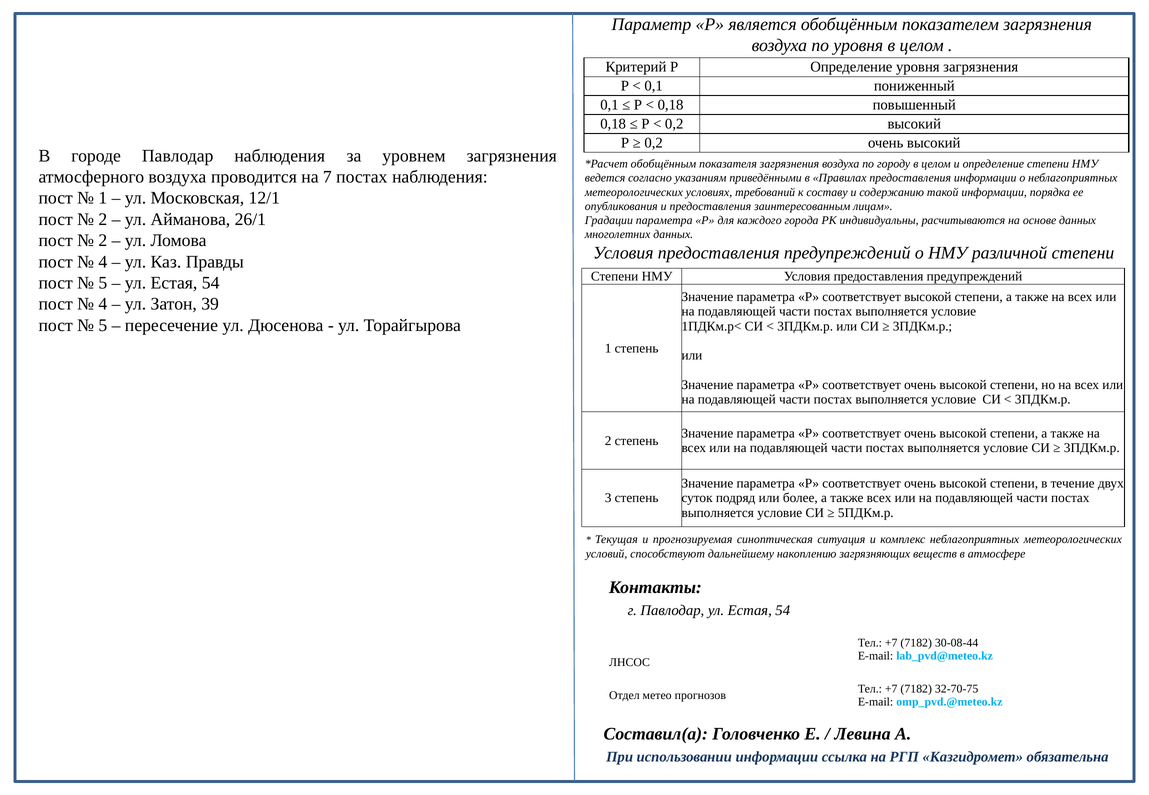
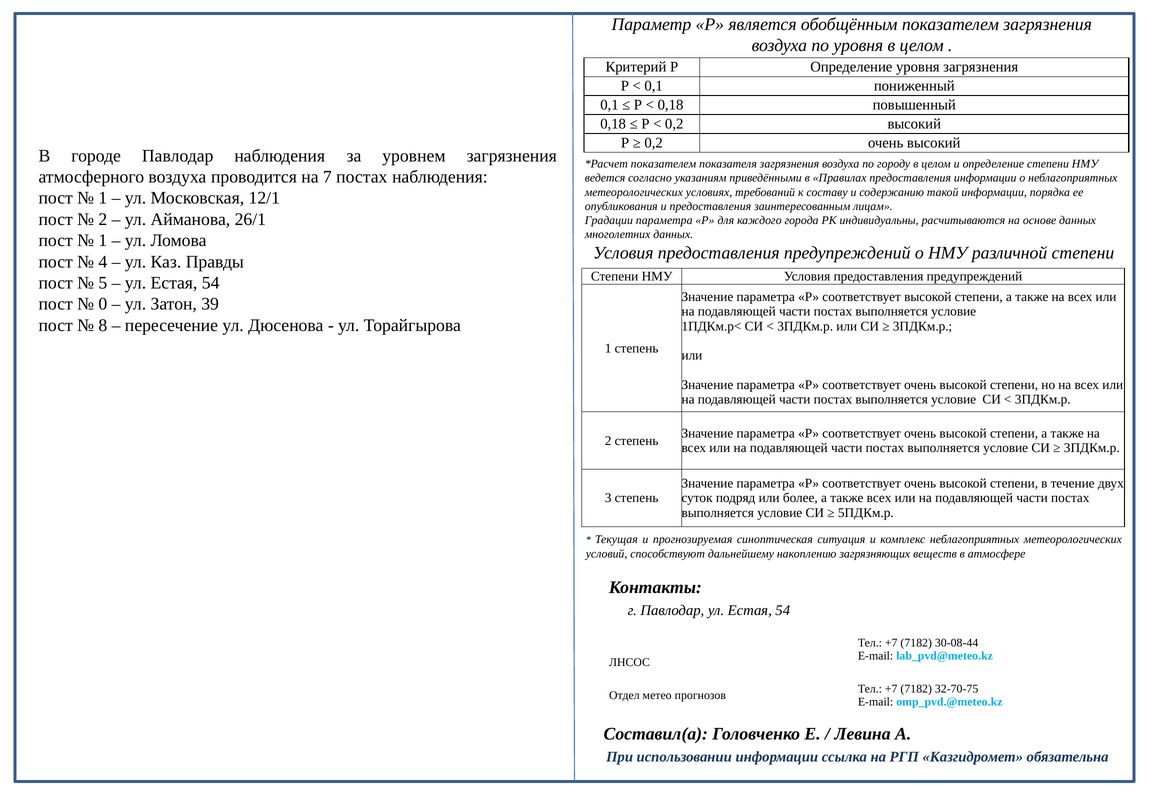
обобщённым: обобщённым -> показателем (663, 164)
2: 2 -> 1 (103, 241)
4: 4 -> 0 (103, 304)
5: 5 -> 8 (103, 326)
